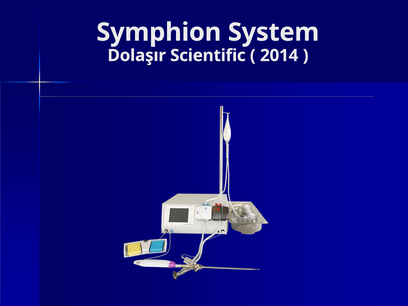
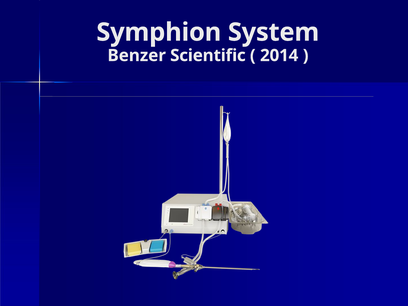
Dolaşır: Dolaşır -> Benzer (137, 55)
